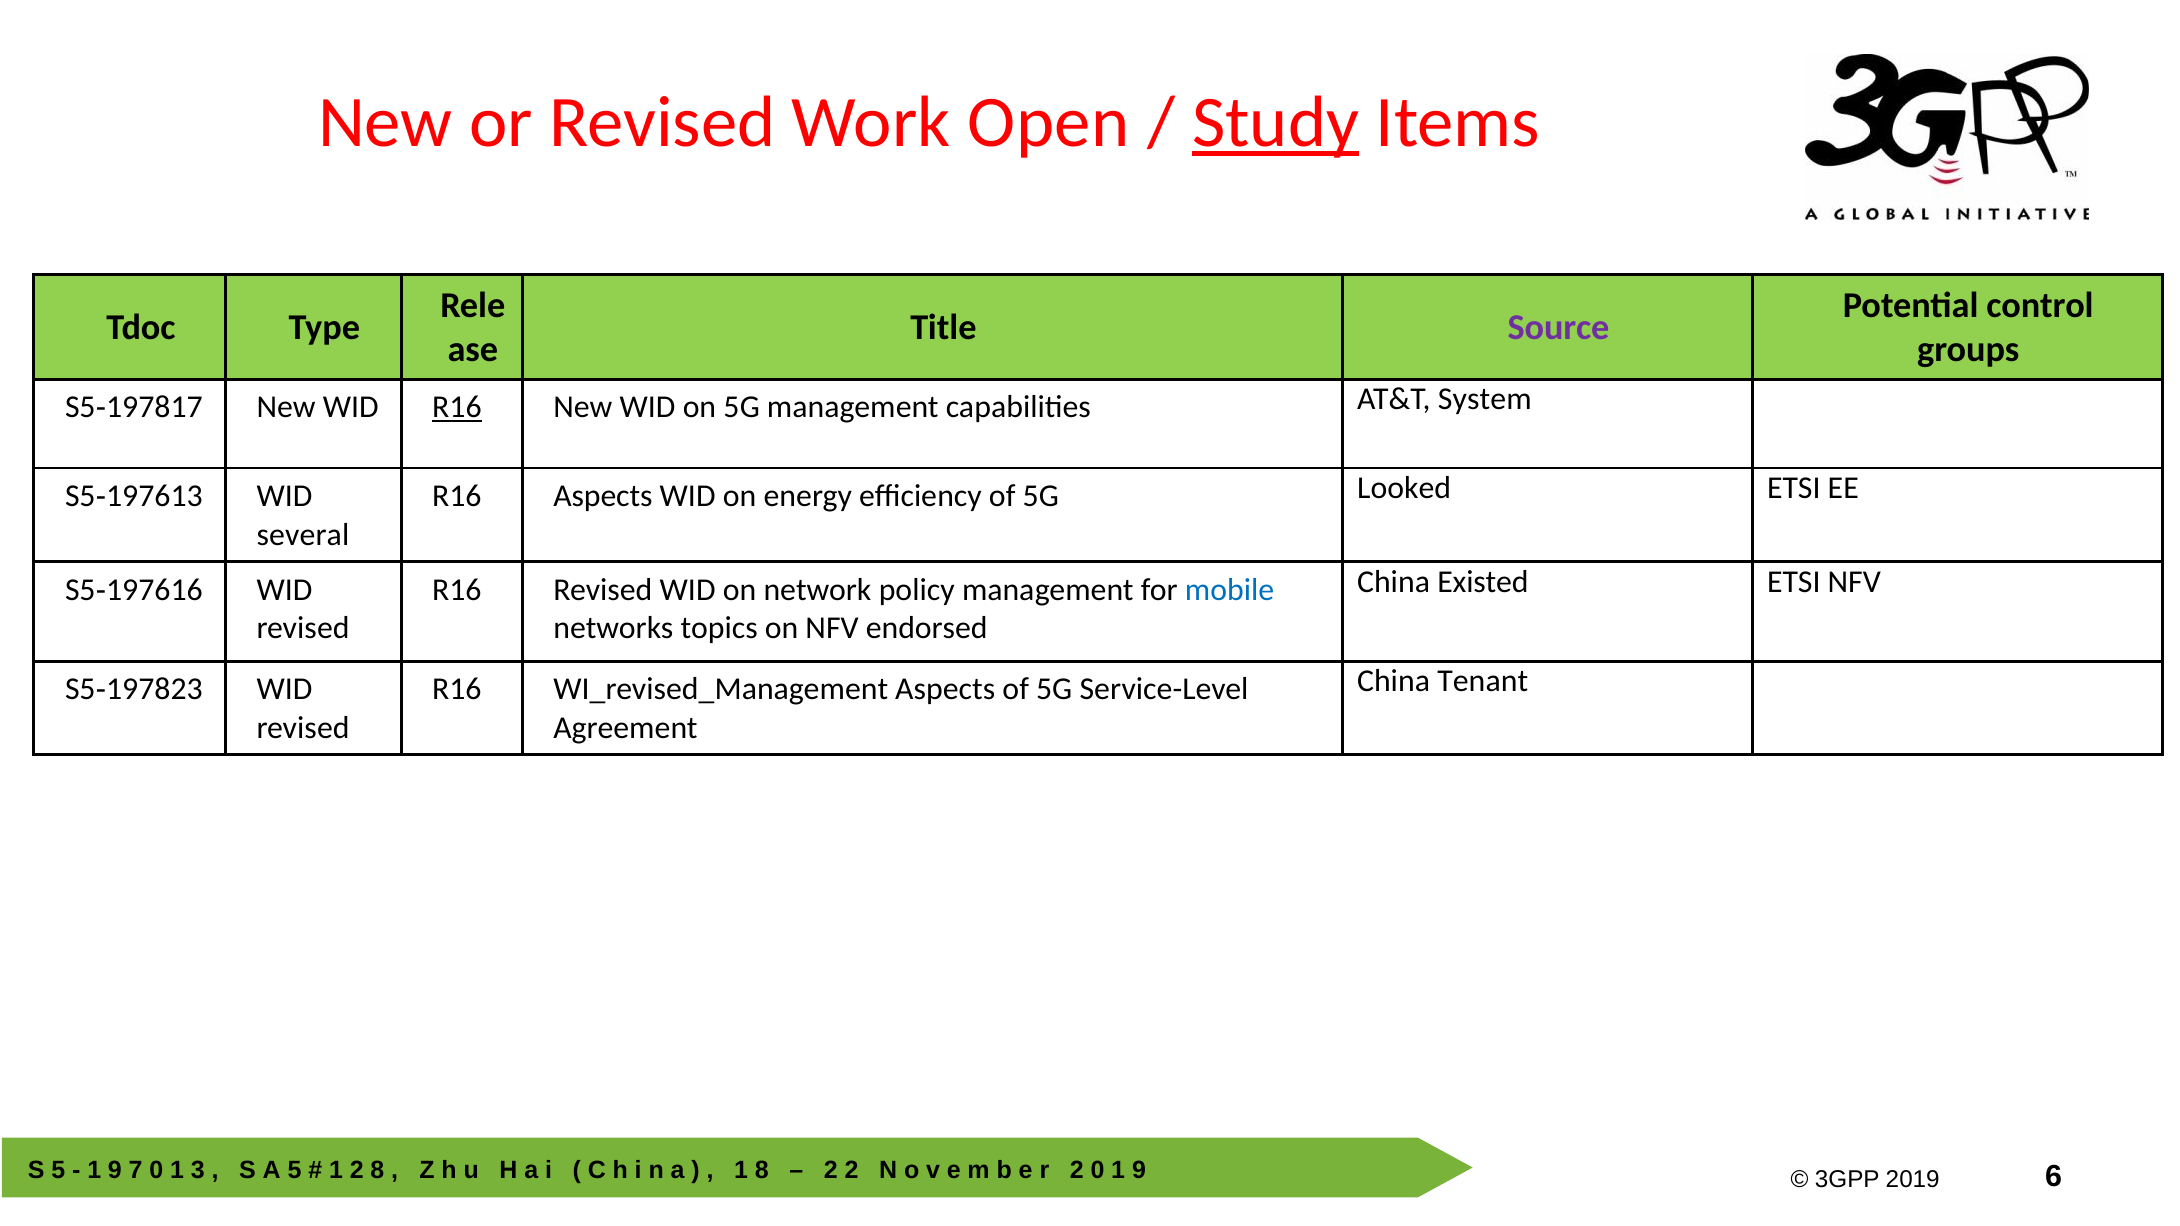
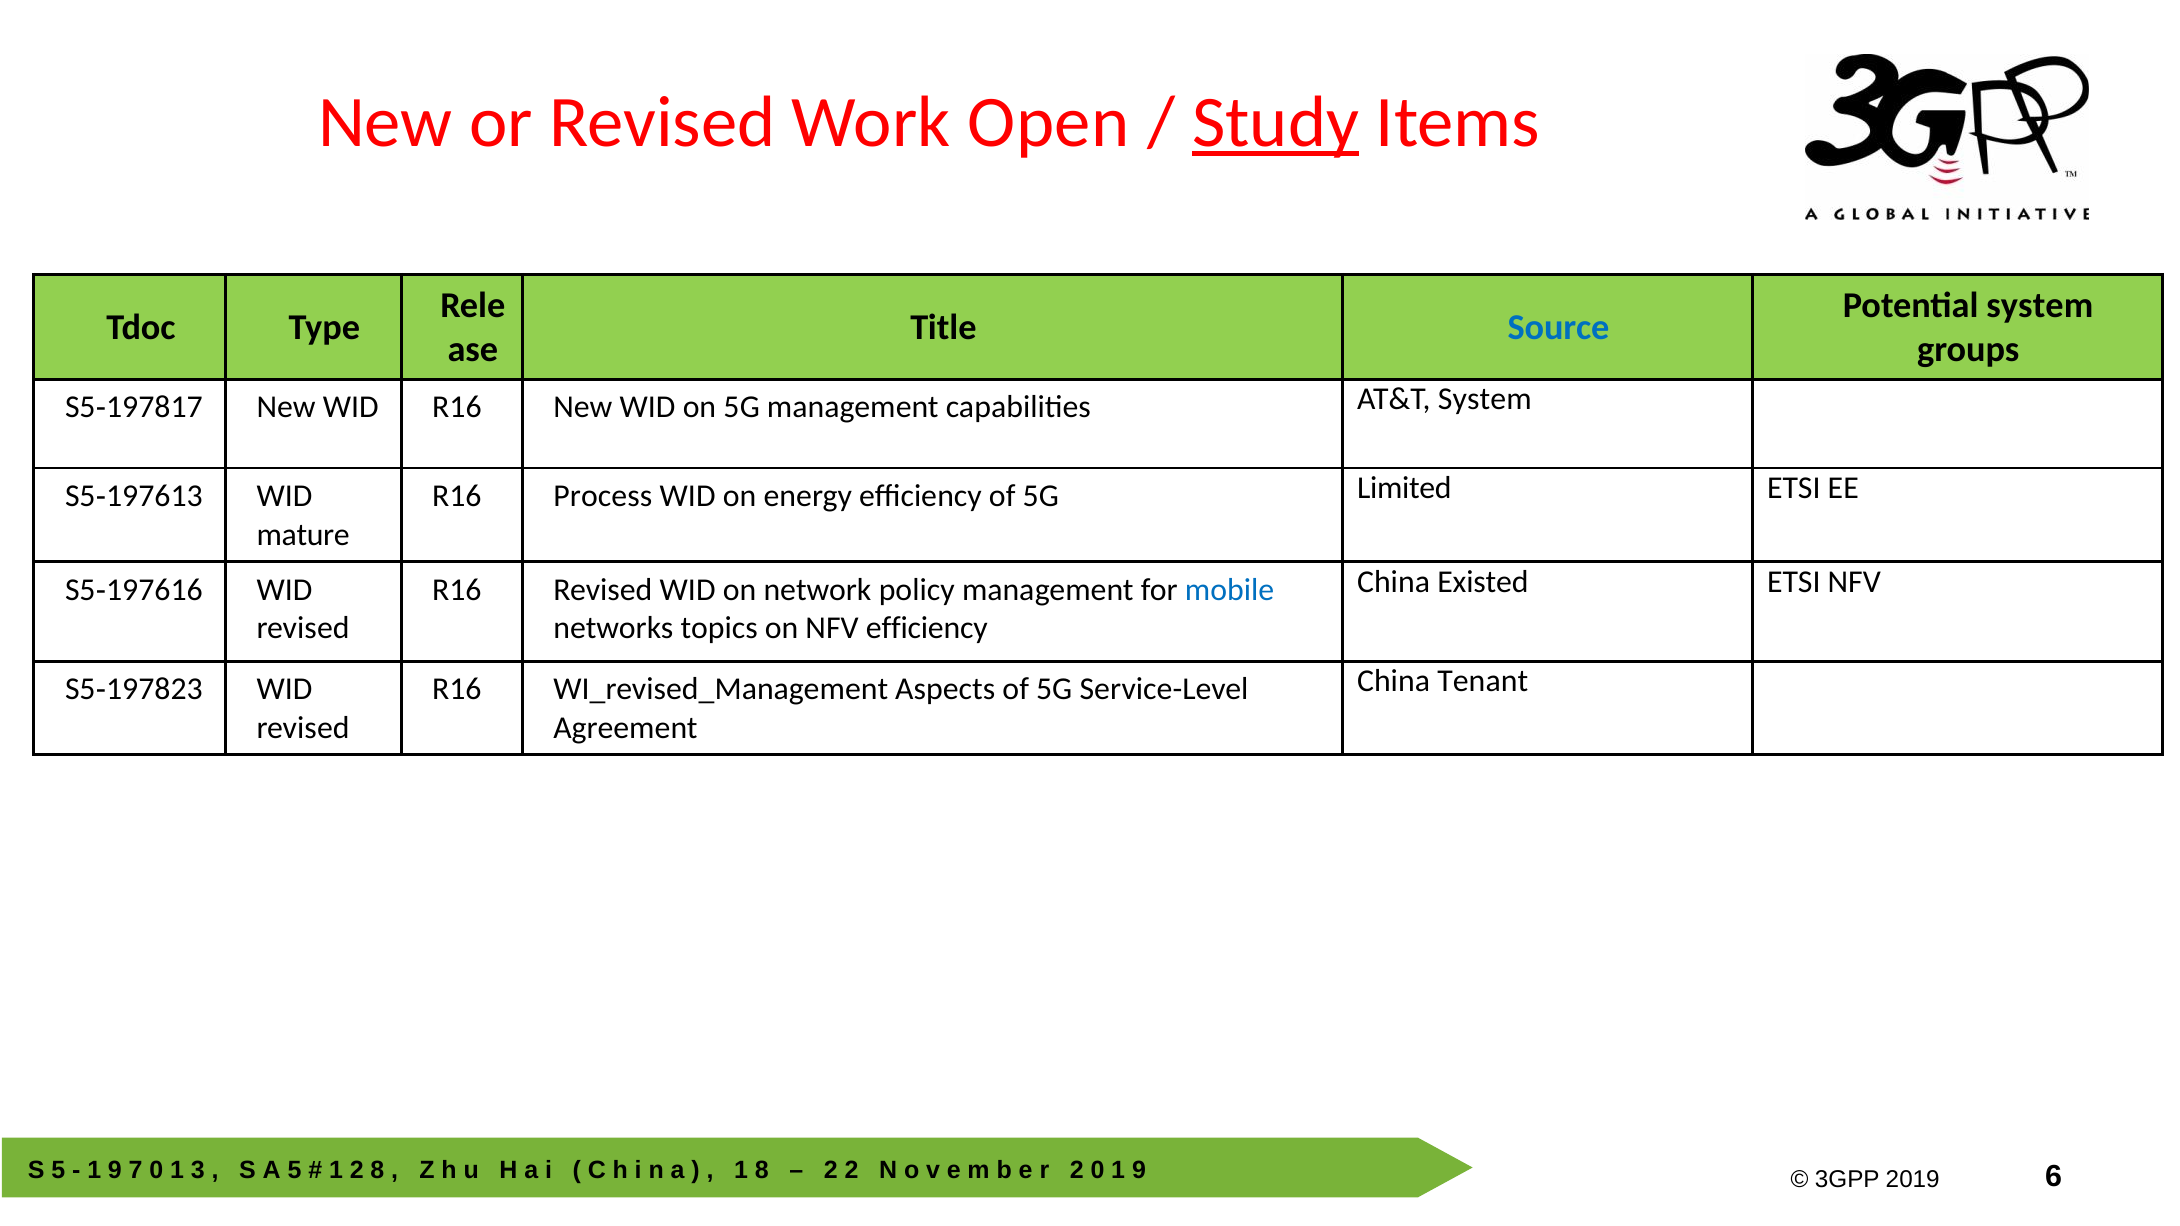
Potential control: control -> system (2040, 305)
Source colour: purple -> blue (1559, 327)
R16 underline: present -> none (457, 408)
R16 Aspects: Aspects -> Process (603, 496)
Looked: Looked -> Limited (1404, 488)
several: several -> mature (303, 535)
NFV endorsed: endorsed -> efficiency (927, 629)
